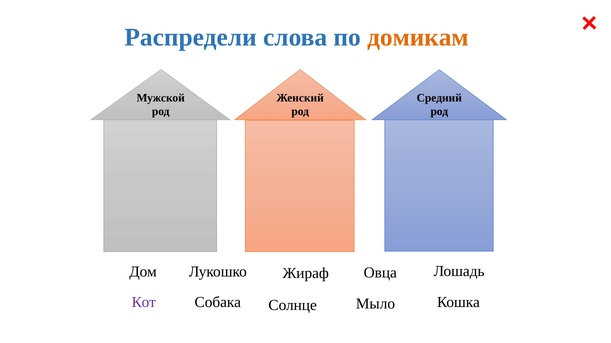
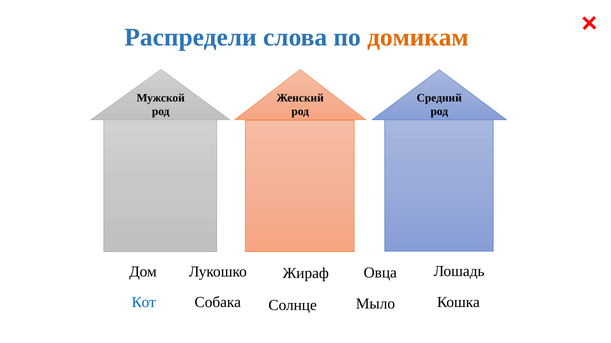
Кот colour: purple -> blue (144, 303)
